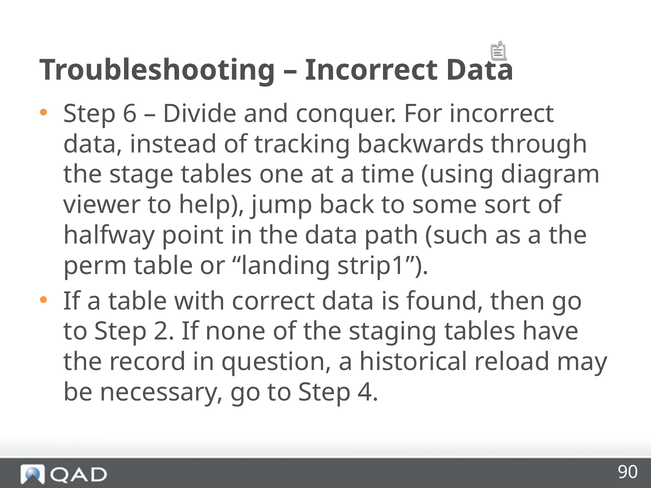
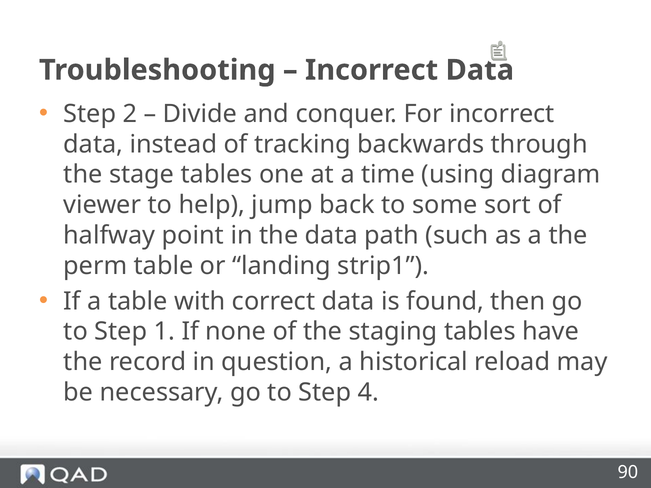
6: 6 -> 2 (130, 114)
2: 2 -> 1 (164, 332)
